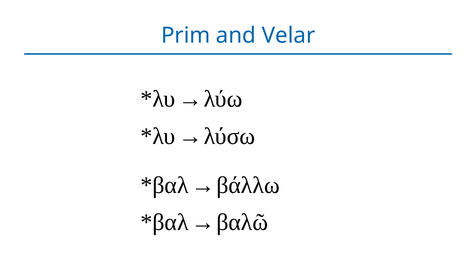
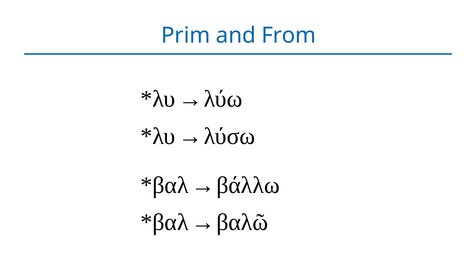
Velar: Velar -> From (289, 35)
